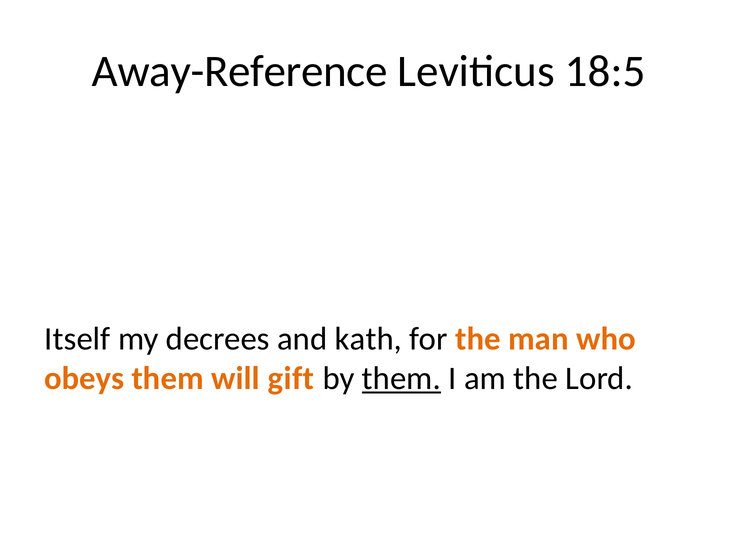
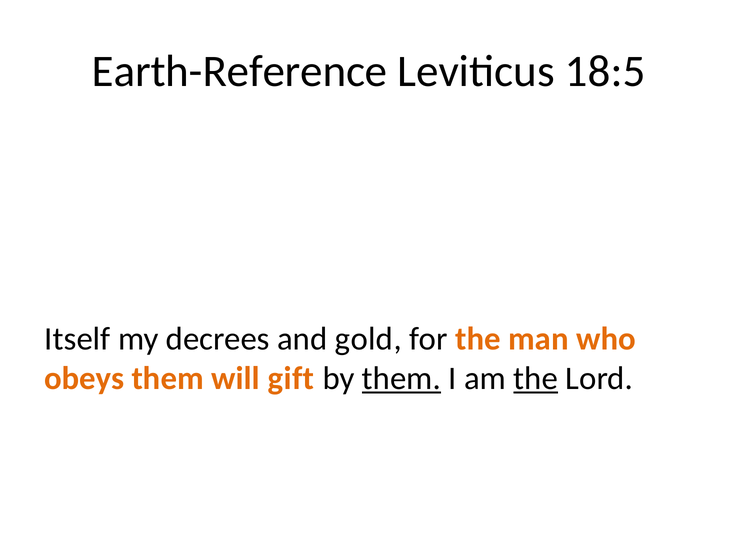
Away-Reference: Away-Reference -> Earth-Reference (240, 71)
kath: kath -> gold (368, 339)
the underline: none -> present (536, 378)
